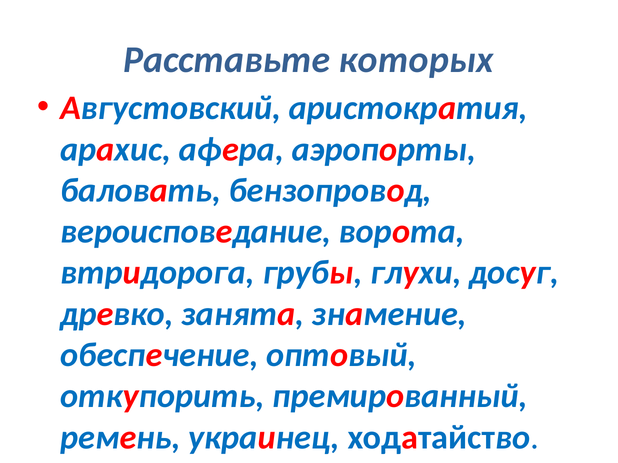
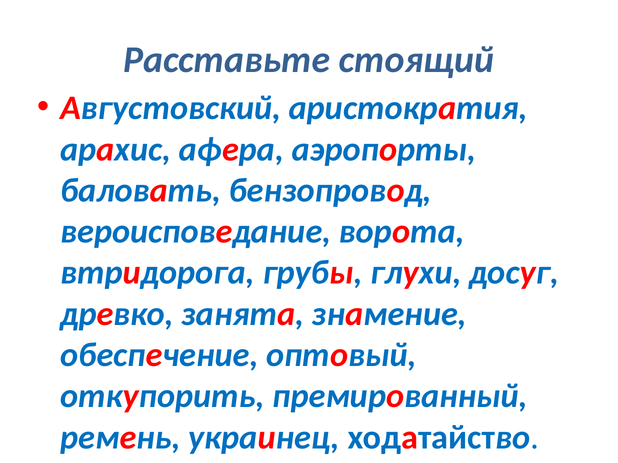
которых: которых -> стоящий (417, 60)
